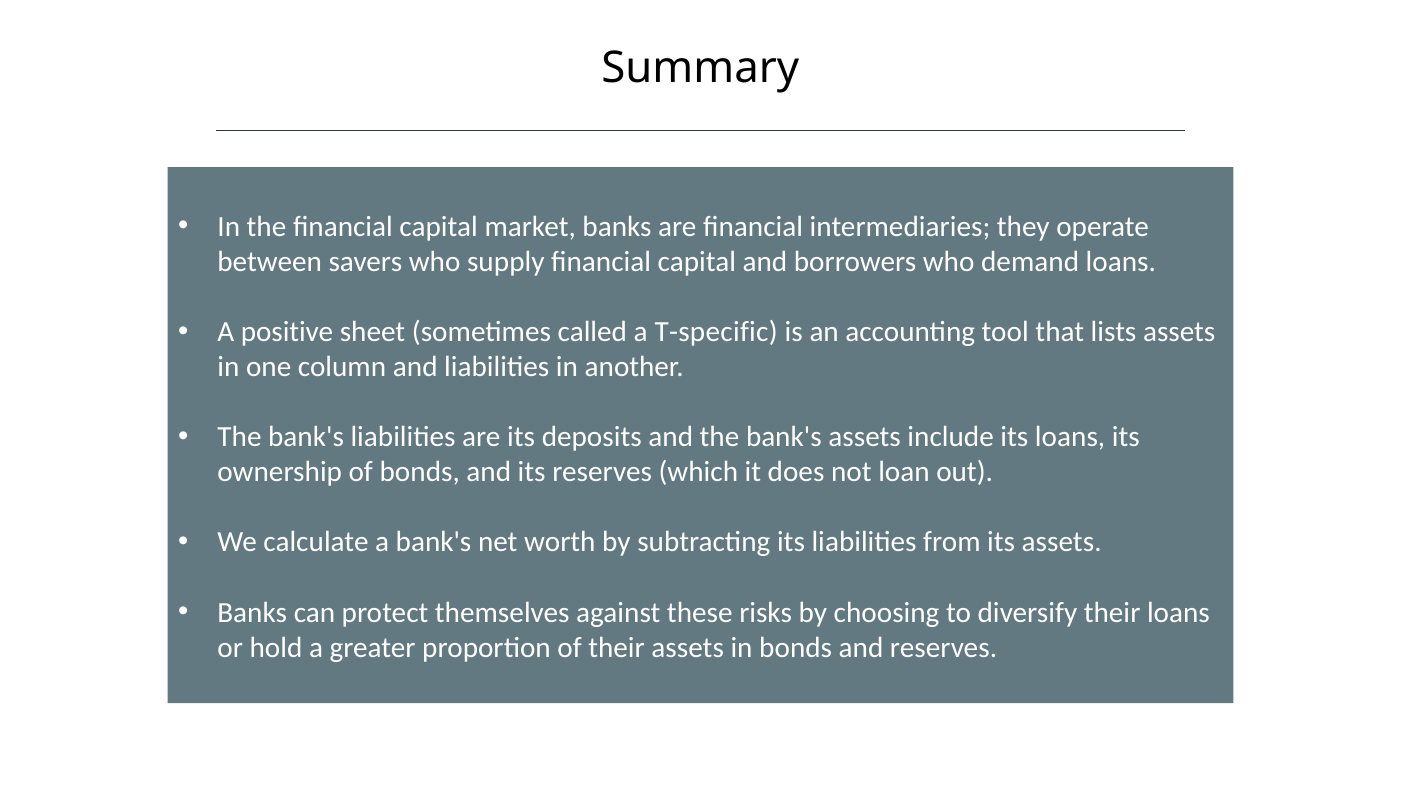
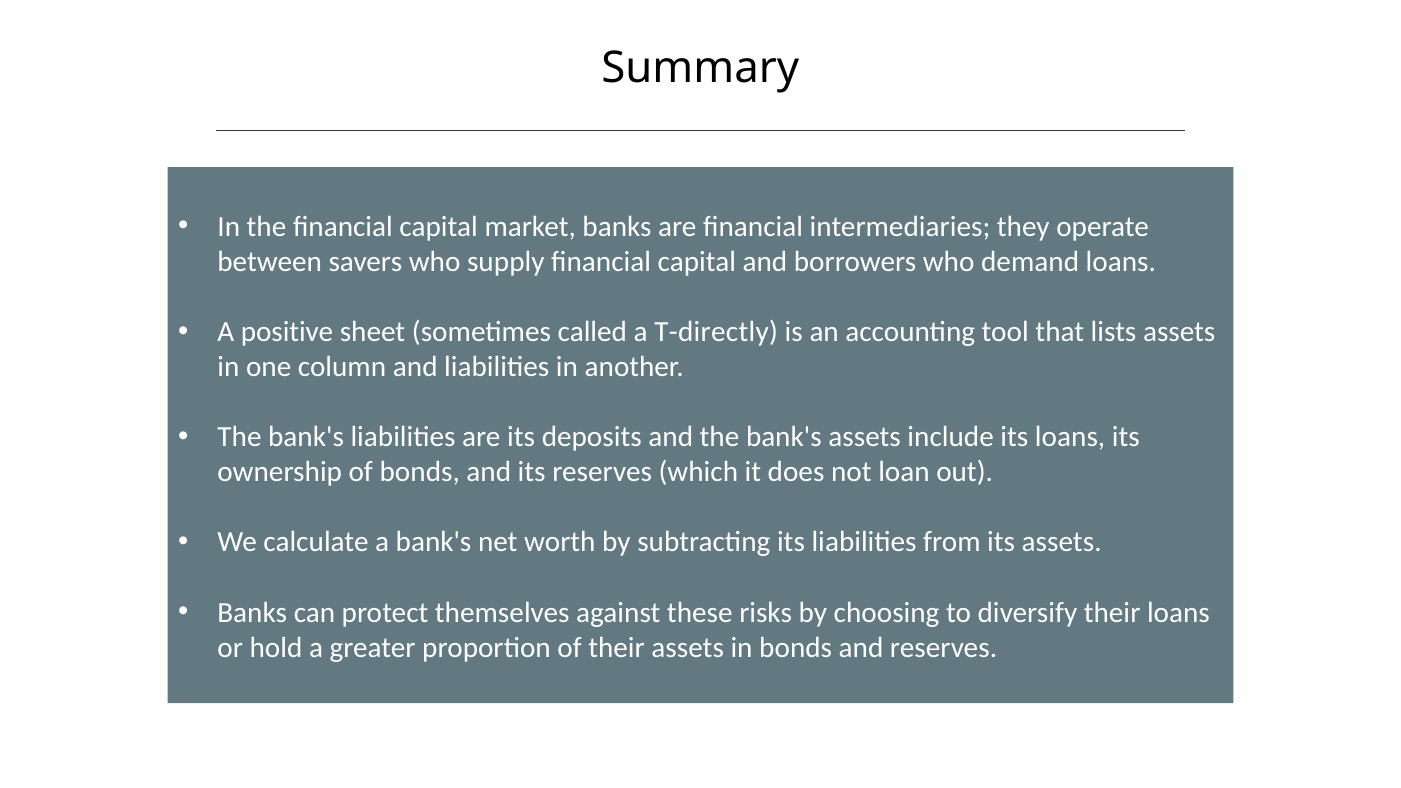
T-specific: T-specific -> T-directly (716, 332)
